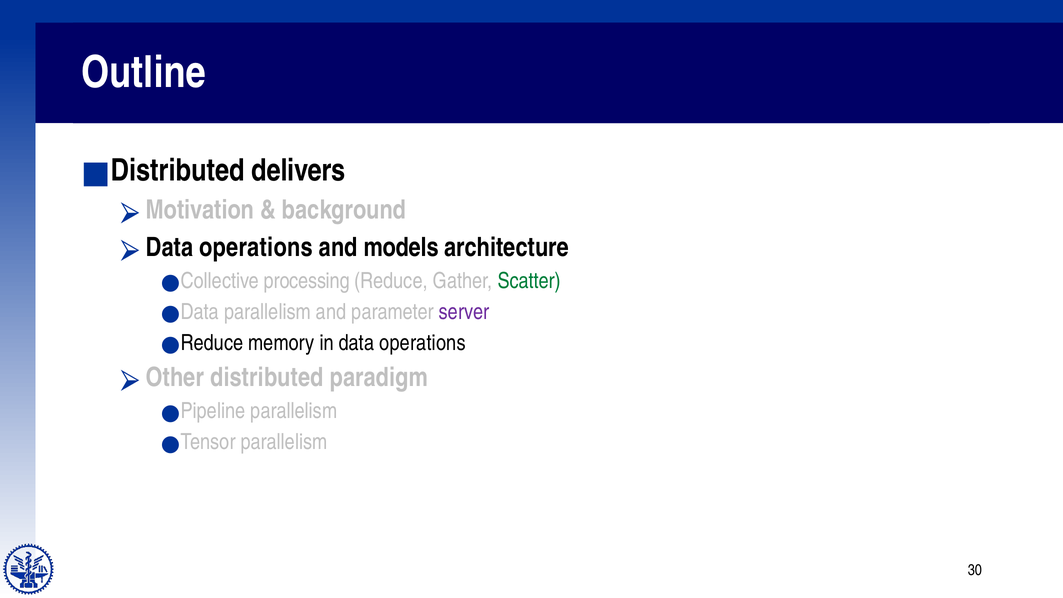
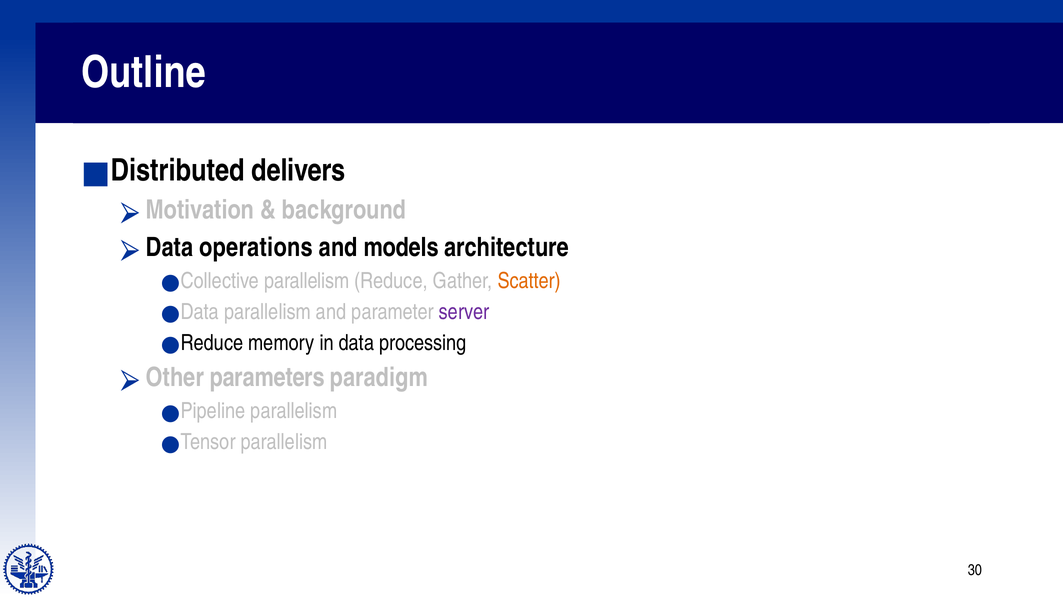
processing: processing -> parallelism (307, 281)
Scatter colour: green -> orange (529, 281)
data operations: operations -> processing (423, 343)
distributed: distributed -> parameters (267, 378)
